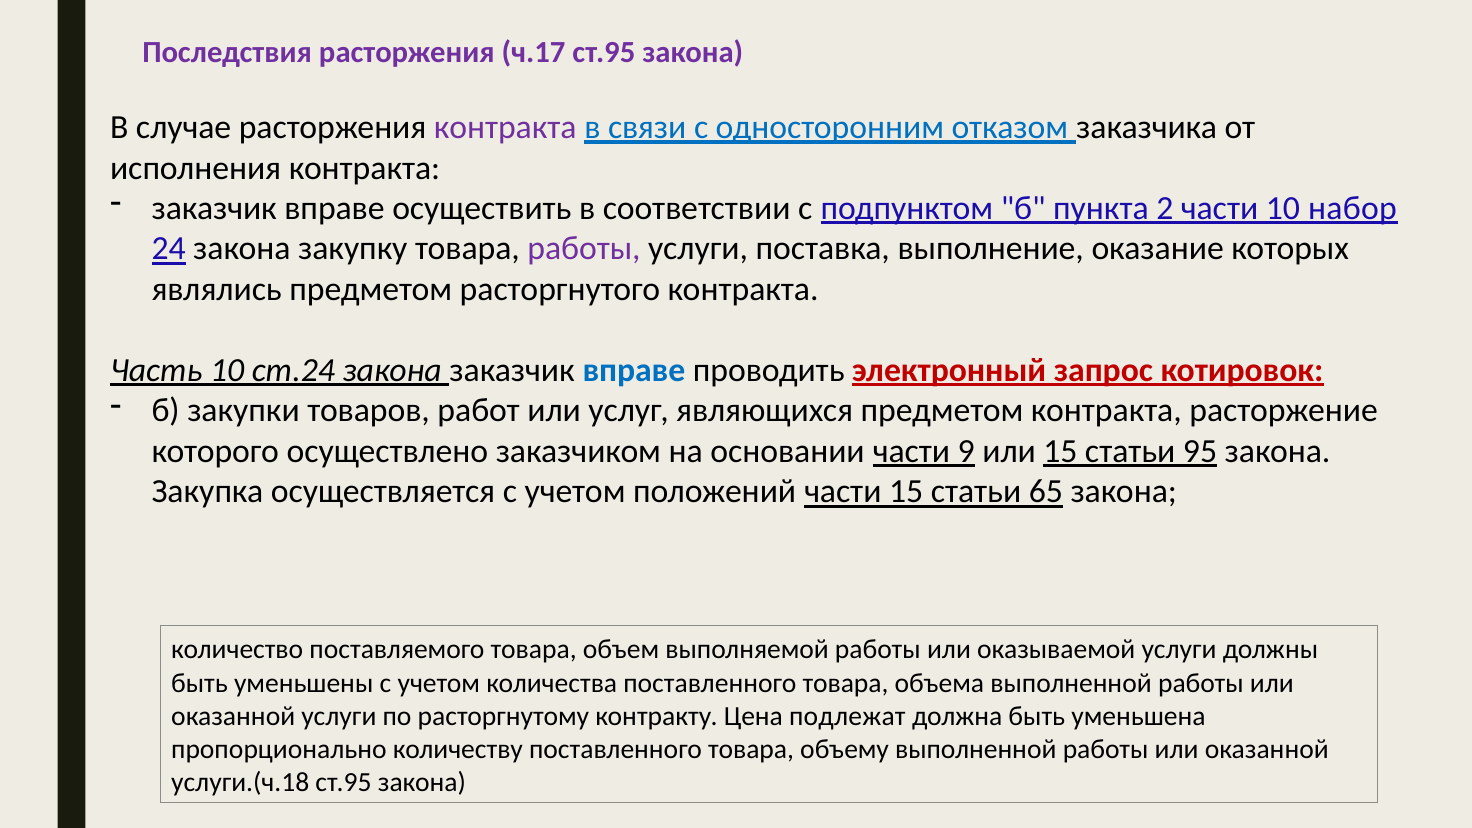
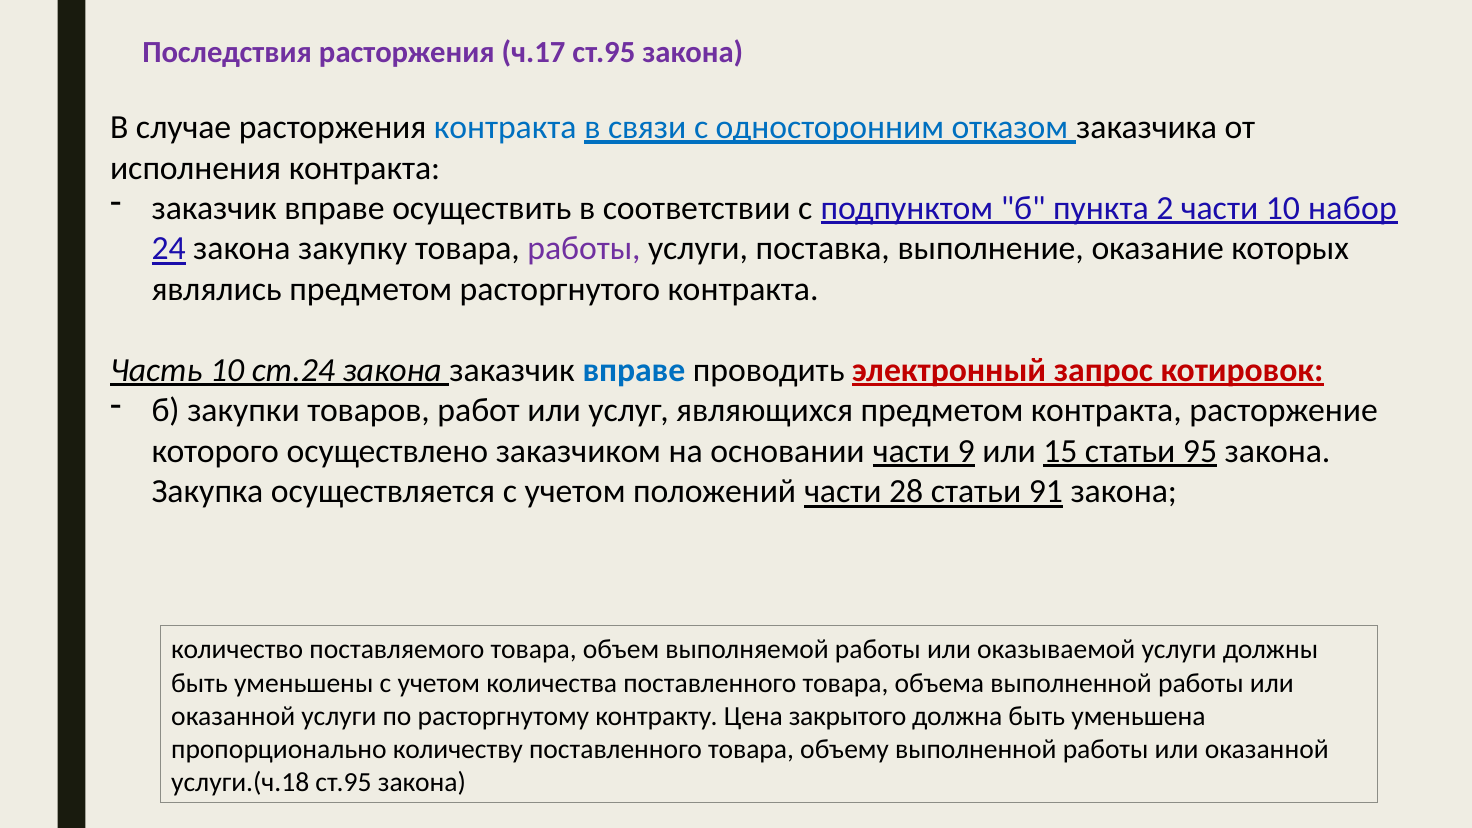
контракта colour: purple -> blue (505, 127)
части 15: 15 -> 28 (906, 492)
65: 65 -> 91 (1046, 492)
подлежат: подлежат -> закрытого (848, 716)
